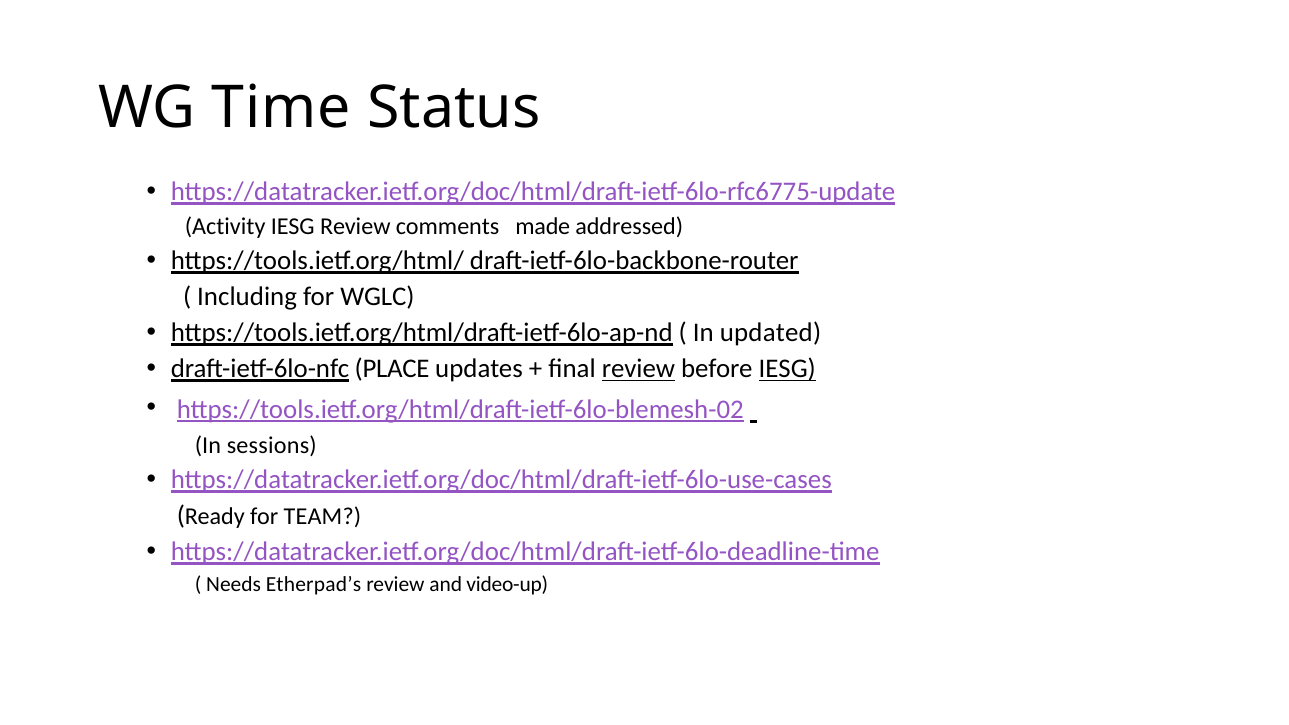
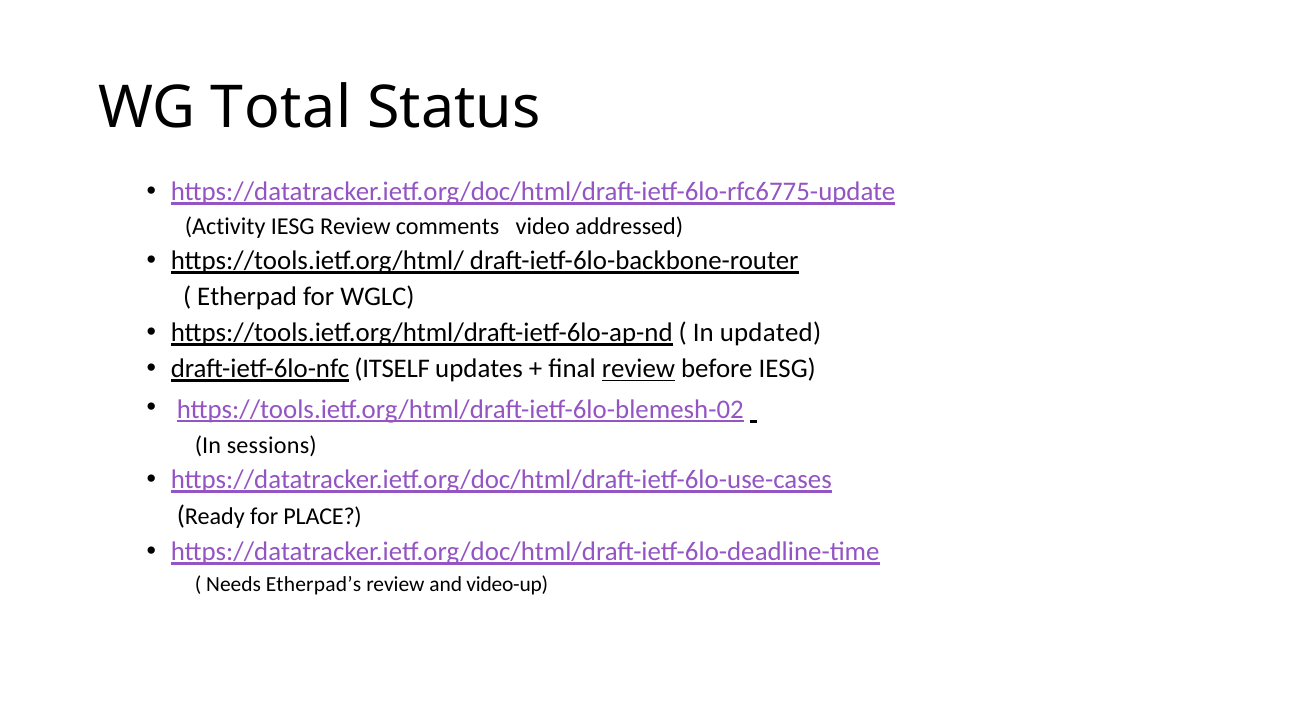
Time: Time -> Total (281, 108)
made: made -> video (543, 226)
Including: Including -> Etherpad (247, 297)
PLACE: PLACE -> ITSELF (392, 369)
IESG underline: present -> none (787, 369)
TEAM: TEAM -> PLACE (323, 517)
